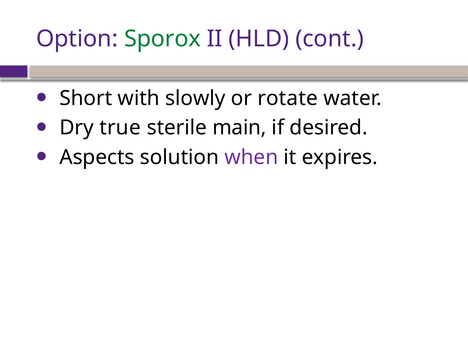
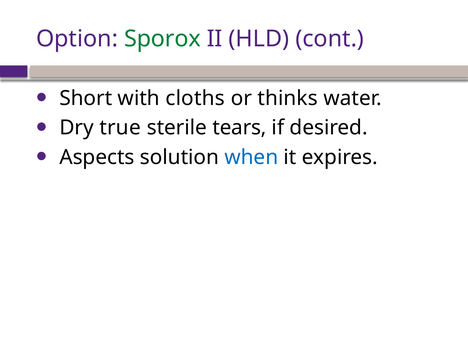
slowly: slowly -> cloths (195, 98)
rotate: rotate -> thinks (288, 98)
main: main -> tears (239, 128)
when colour: purple -> blue (251, 157)
